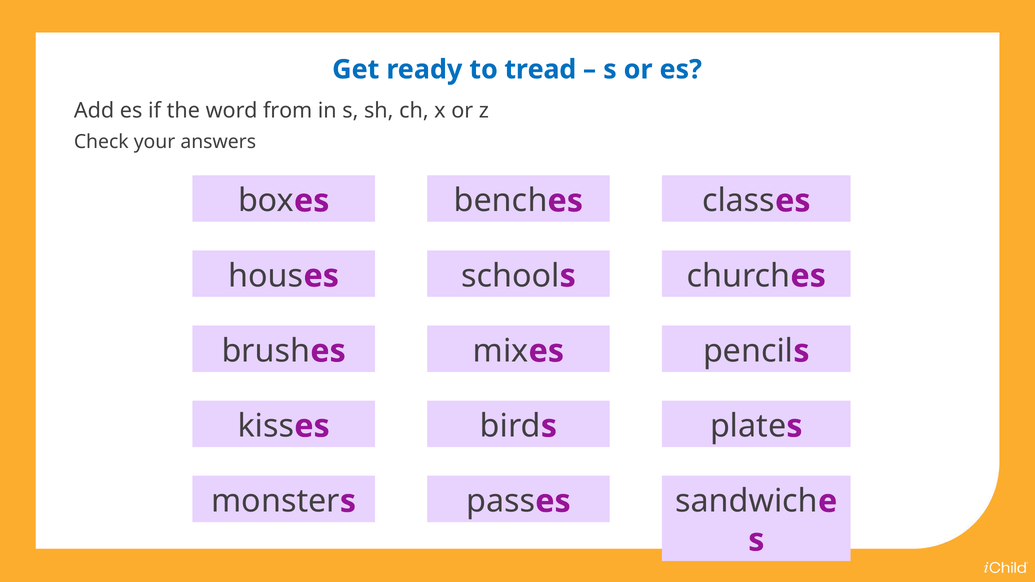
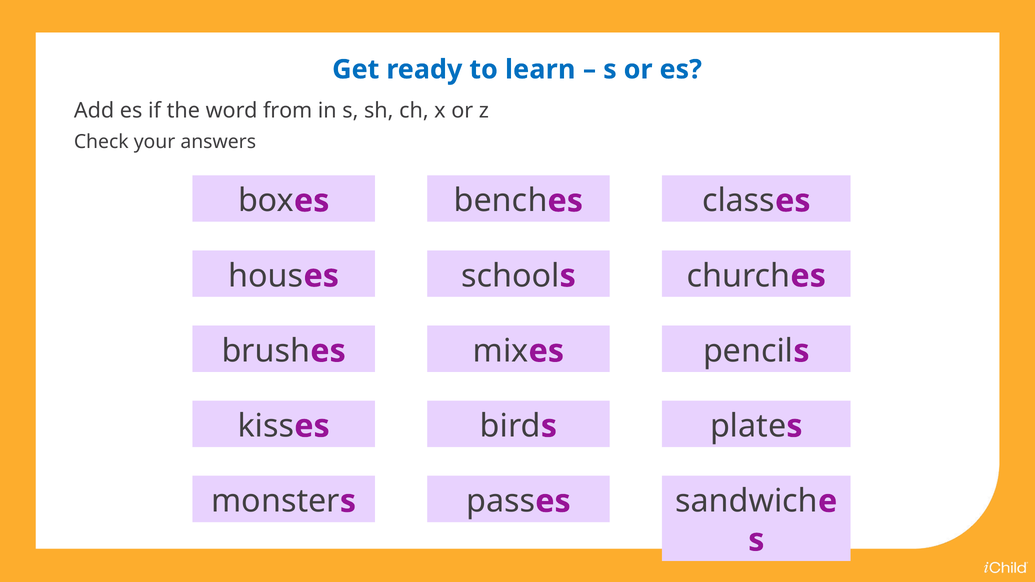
tread: tread -> learn (540, 70)
